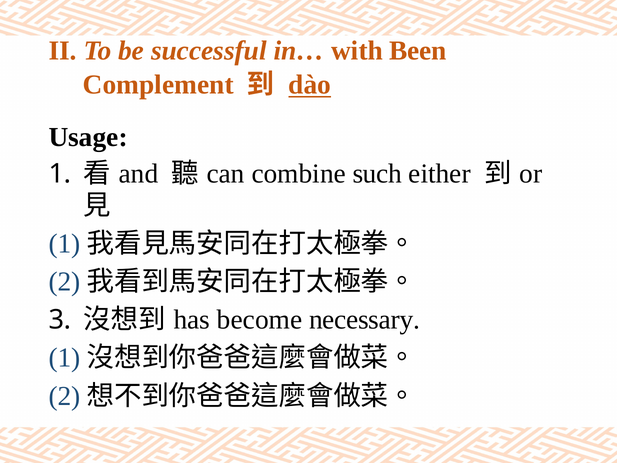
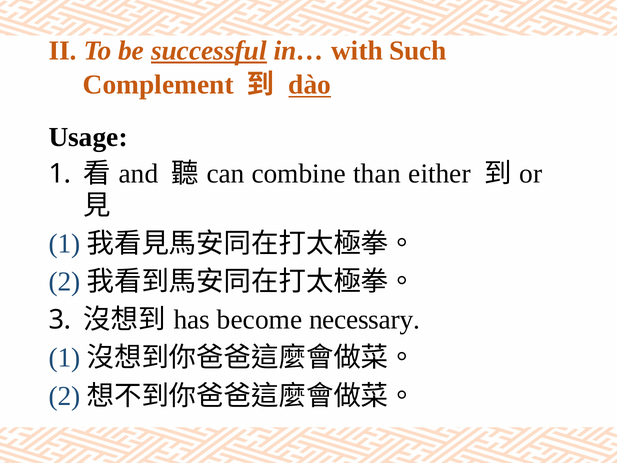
successful underline: none -> present (209, 51)
Been: Been -> Such (418, 51)
such: such -> than (377, 173)
